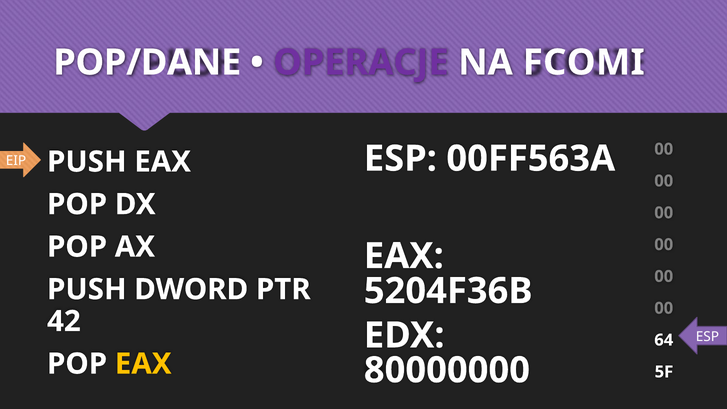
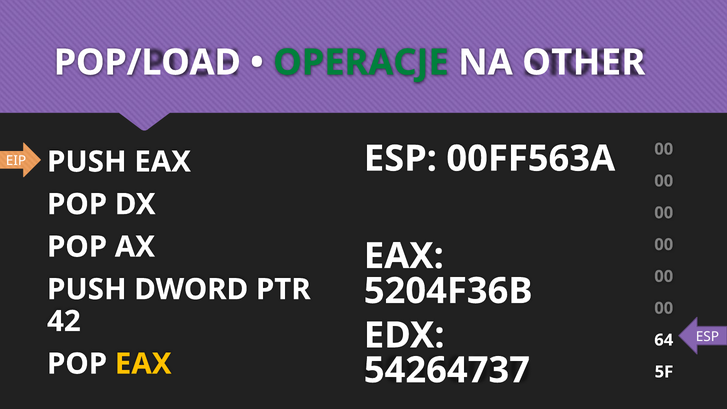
POP/DANE: POP/DANE -> POP/LOAD (147, 63)
OPERACJE colour: purple -> green (361, 63)
FCOMI: FCOMI -> OTHER (584, 63)
80000000: 80000000 -> 54264737 (447, 370)
